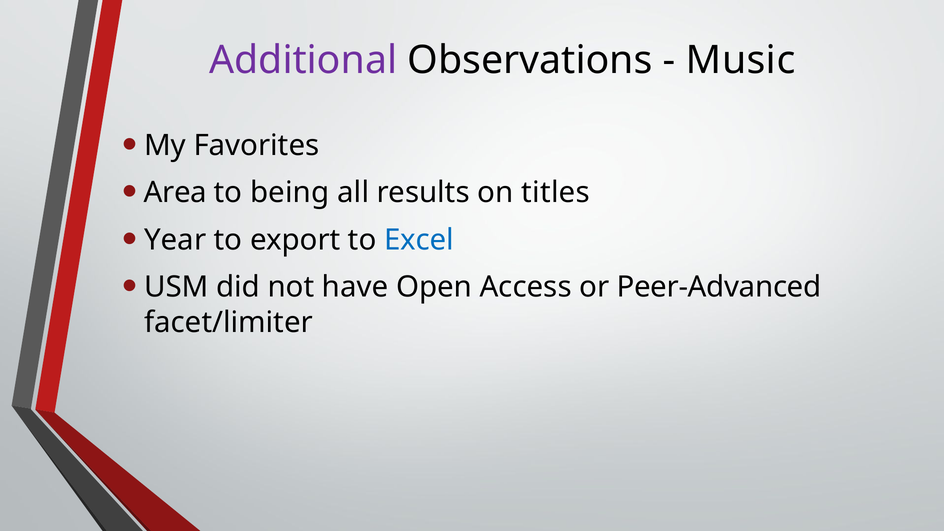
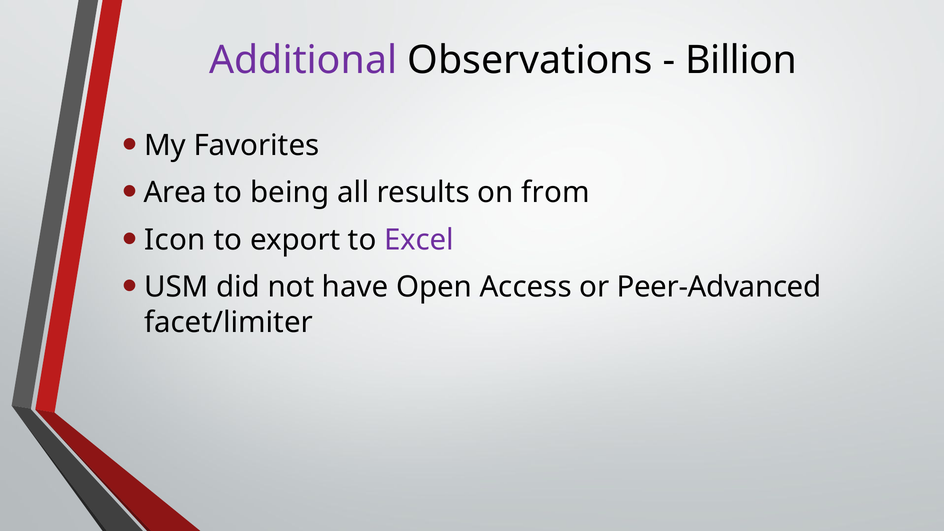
Music: Music -> Billion (741, 60)
titles: titles -> from (556, 193)
Year: Year -> Icon (175, 240)
Excel colour: blue -> purple (419, 240)
